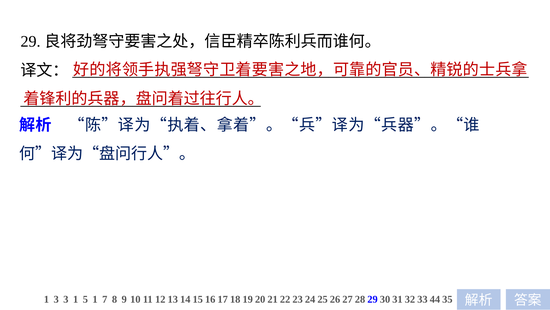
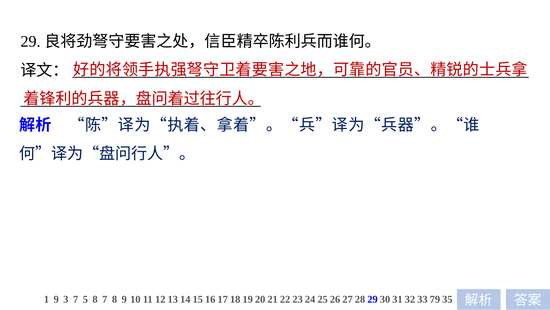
1 3: 3 -> 9 (56, 299)
3 1: 1 -> 7 (76, 299)
5 1: 1 -> 8 (95, 299)
44: 44 -> 79 (435, 299)
